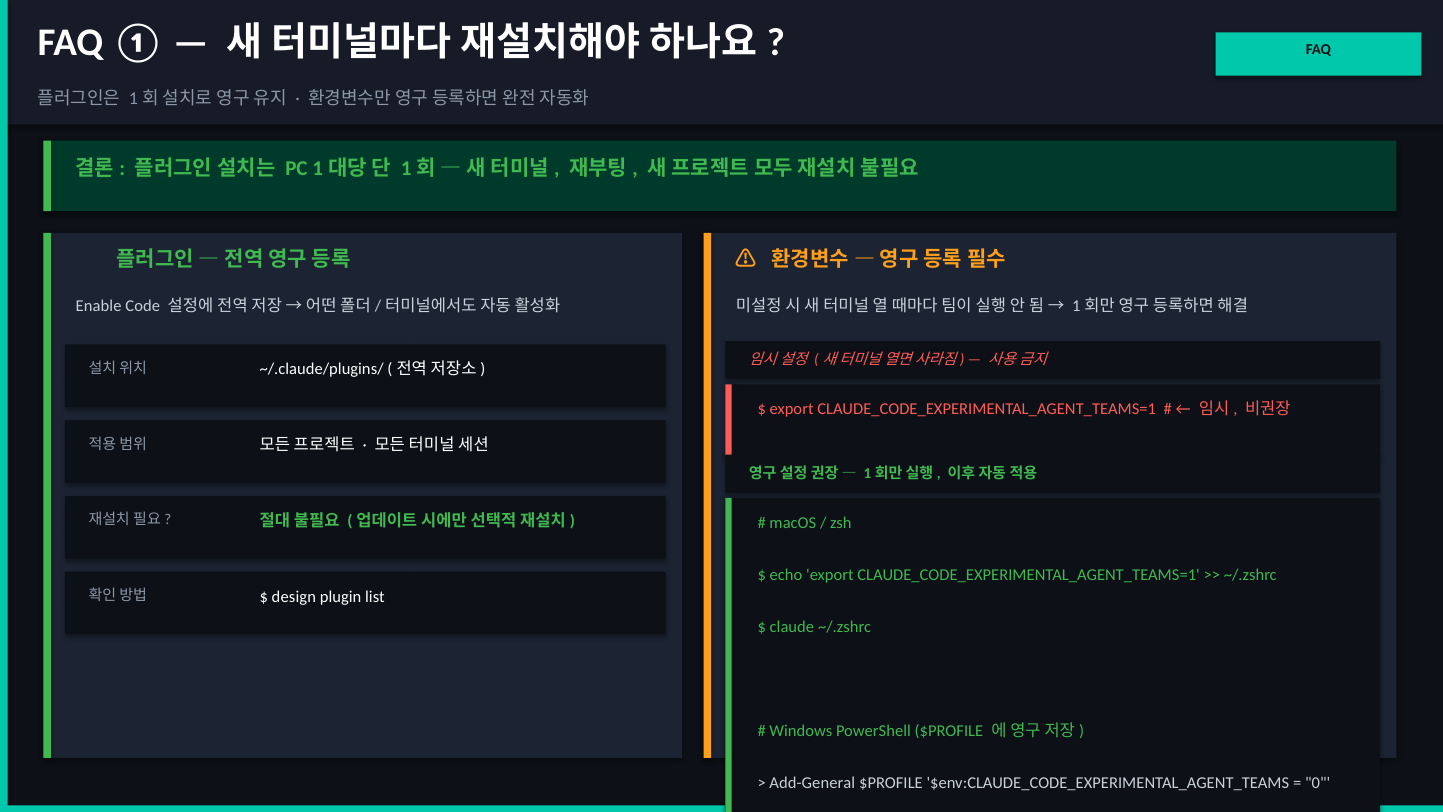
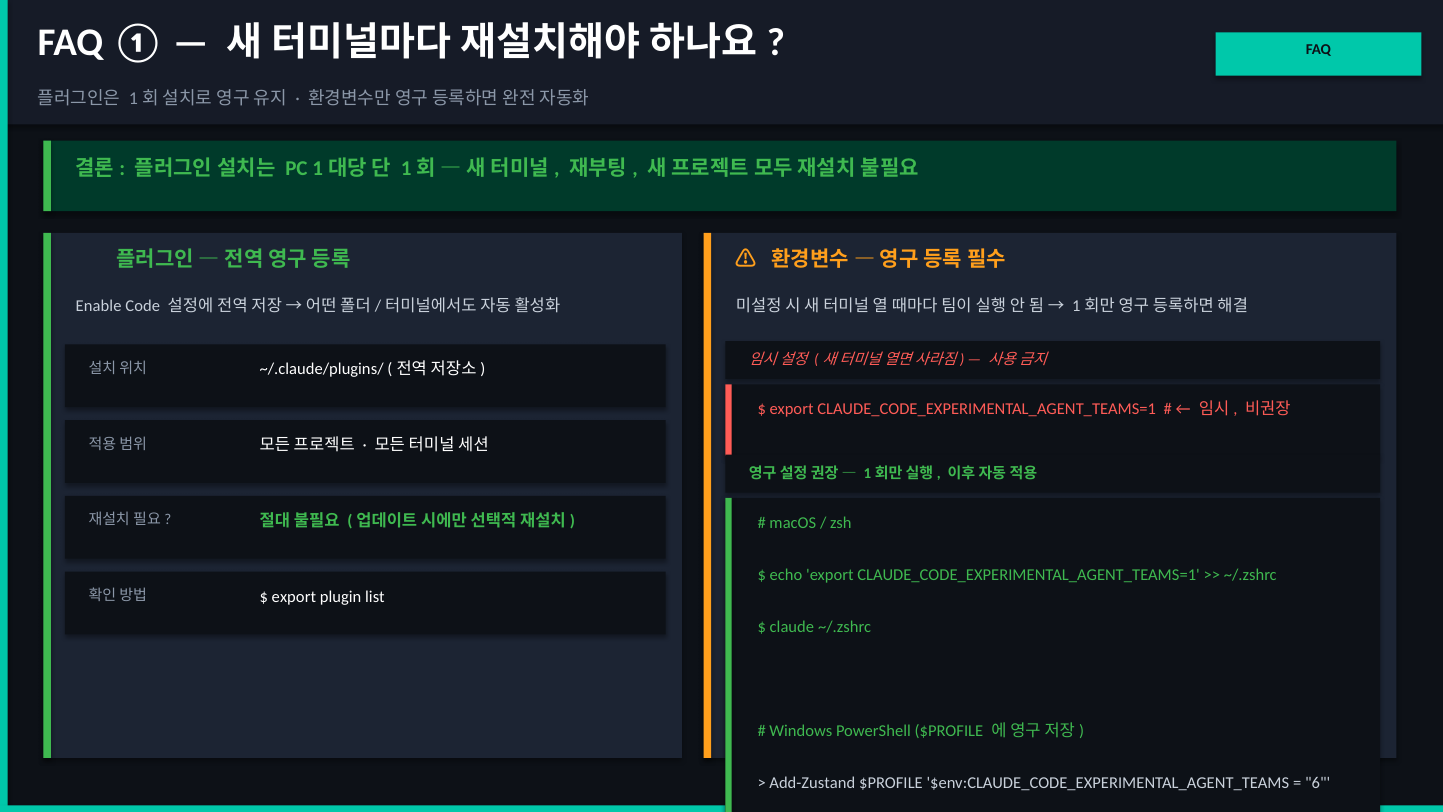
design: design -> export (294, 597)
Add-General: Add-General -> Add-Zustand (812, 783)
0: 0 -> 6 (1318, 783)
